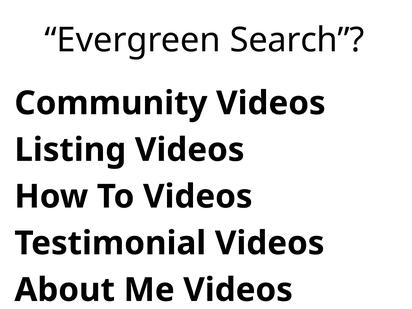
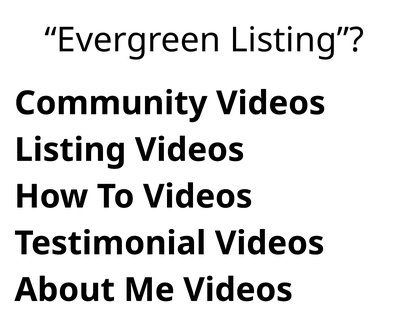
Evergreen Search: Search -> Listing (297, 40)
